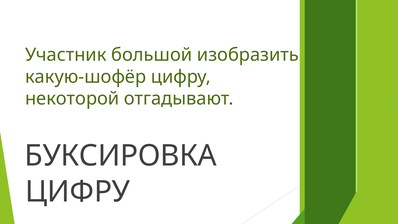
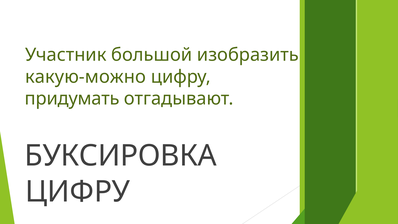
какую-шофёр: какую-шофёр -> какую-можно (86, 77)
некоторой: некоторой -> придумать (72, 99)
